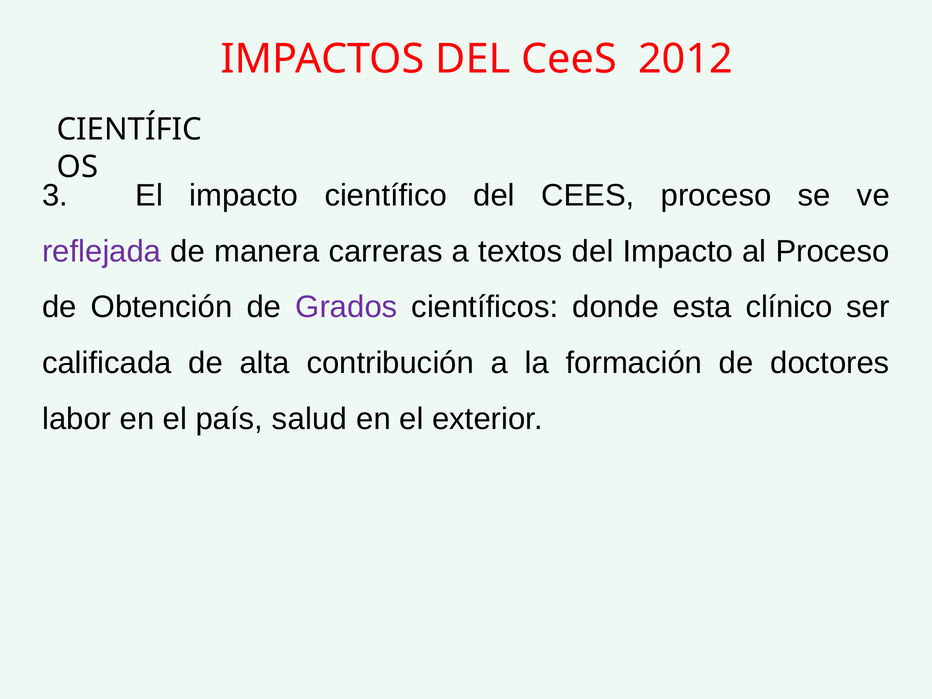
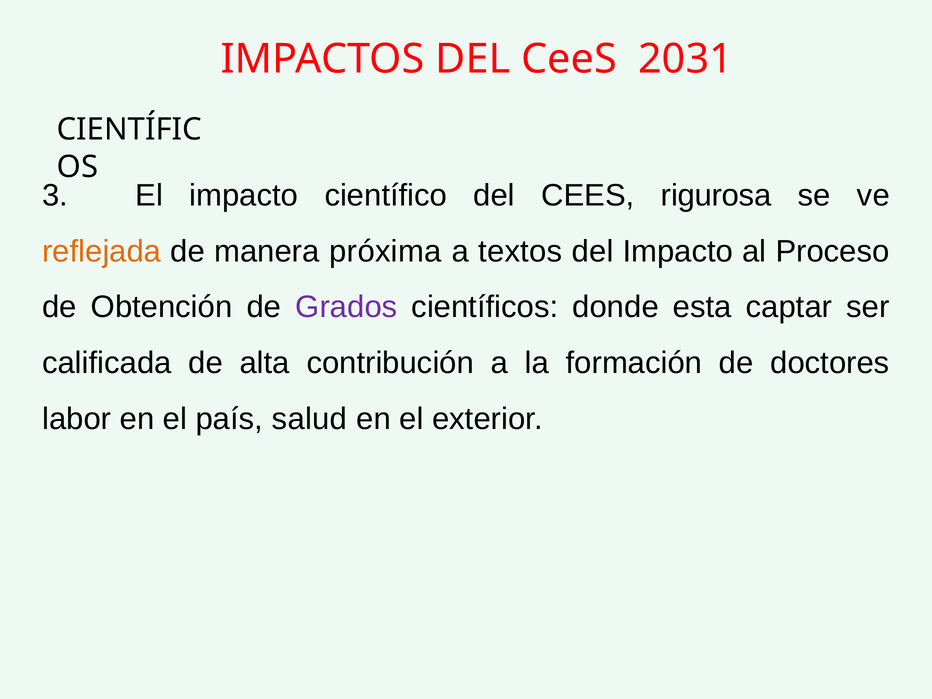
2012: 2012 -> 2031 (686, 59)
CEES proceso: proceso -> rigurosa (716, 195)
reflejada colour: purple -> orange (102, 251)
carreras: carreras -> próxima (385, 251)
clínico: clínico -> captar (789, 307)
